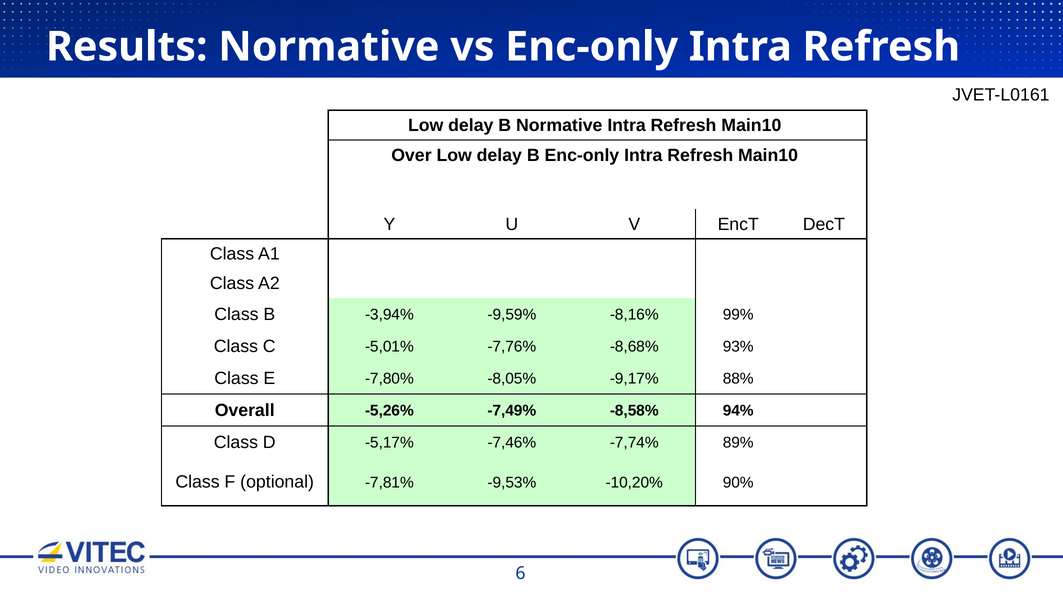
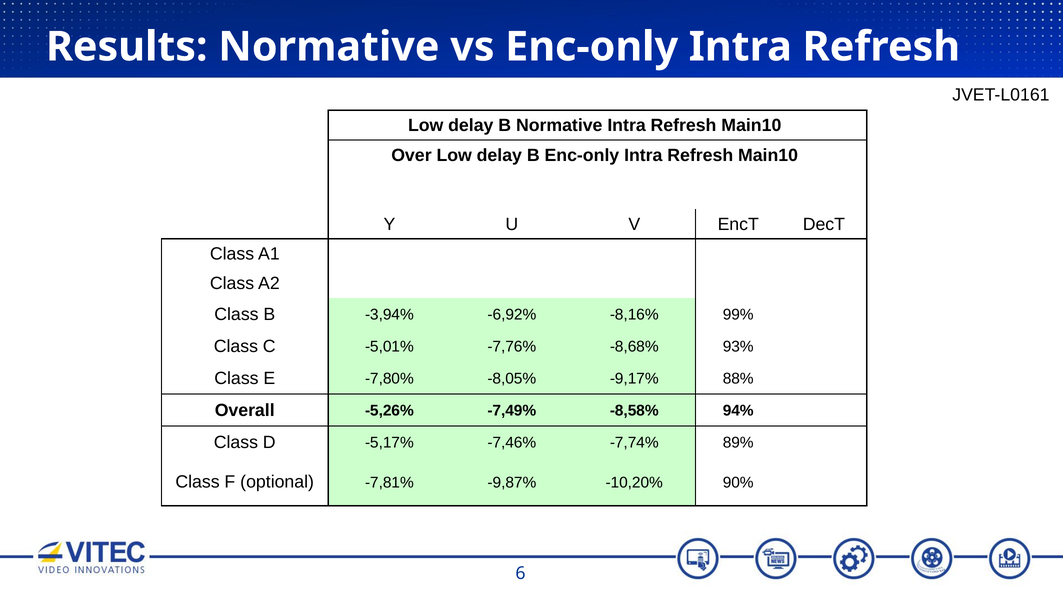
-9,59%: -9,59% -> -6,92% (512, 315)
-9,53%: -9,53% -> -9,87% (512, 482)
